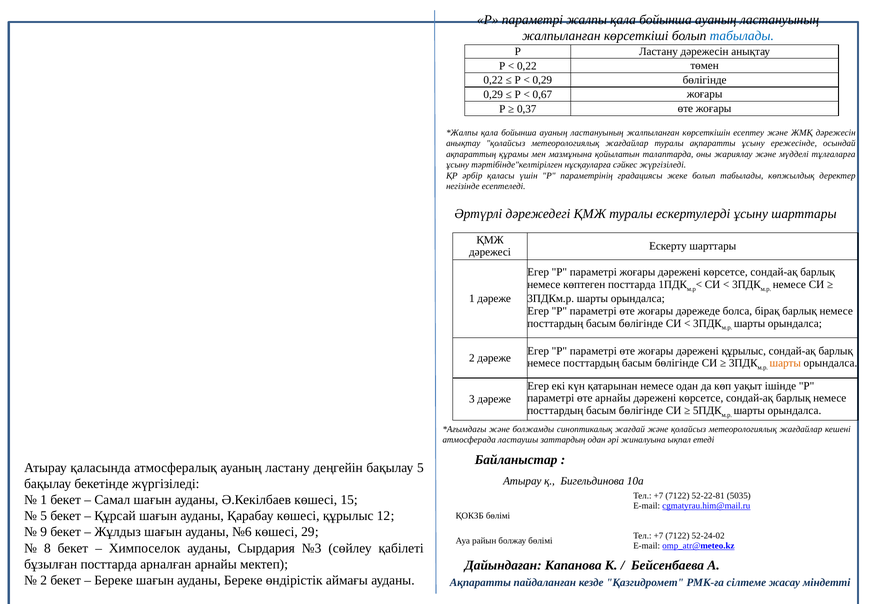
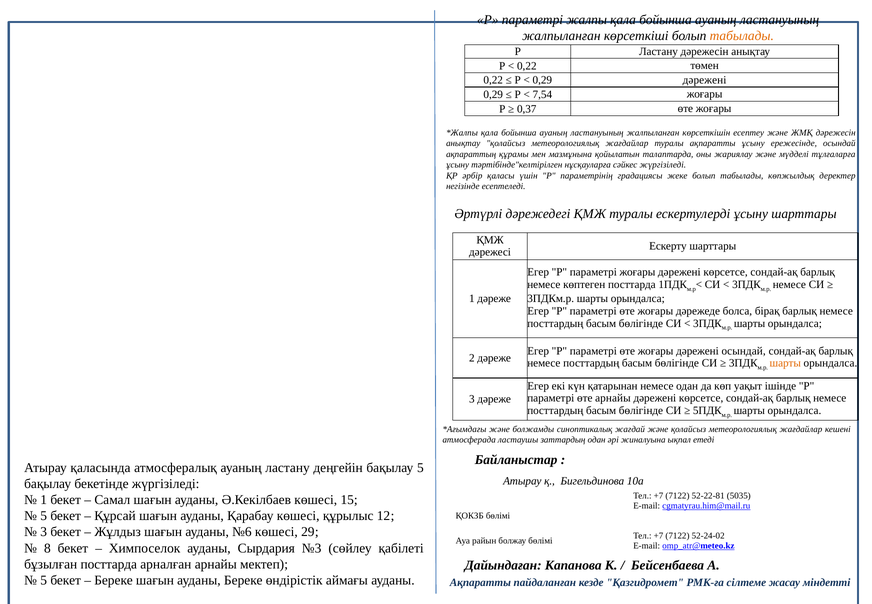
табылады colour: blue -> orange (742, 36)
0,29 бөлігінде: бөлігінде -> дәрежені (705, 80)
0,67: 0,67 -> 7,54 (542, 95)
дәрежені құрылыс: құрылыс -> осындай (744, 351)
9: 9 -> 3 (44, 532)
2: 2 -> 5 (44, 580)
